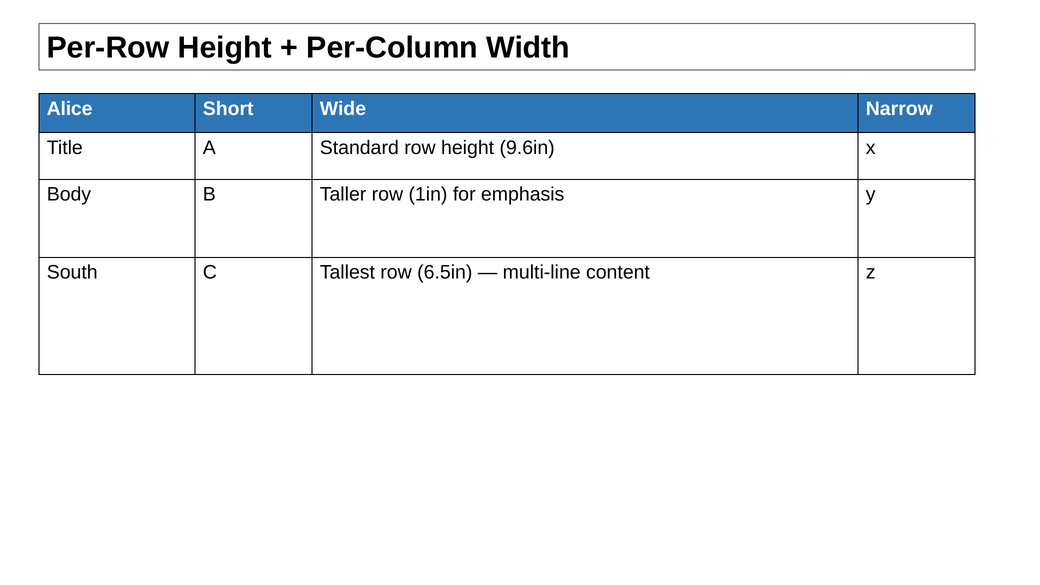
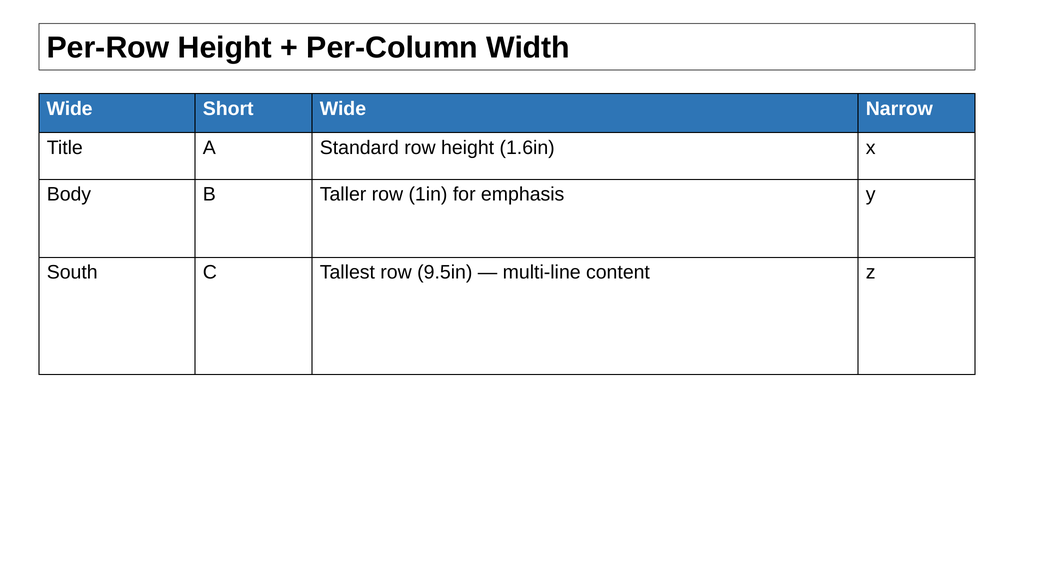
Alice: Alice -> Wide (70, 109)
9.6in: 9.6in -> 1.6in (527, 148)
6.5in: 6.5in -> 9.5in (445, 273)
